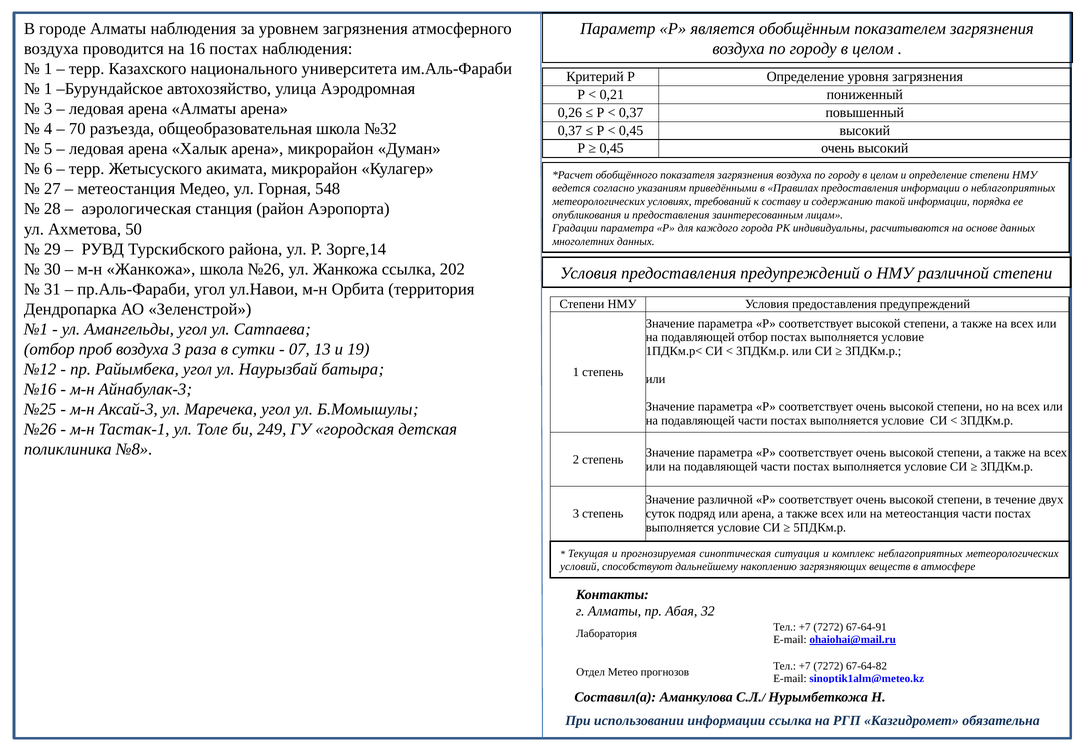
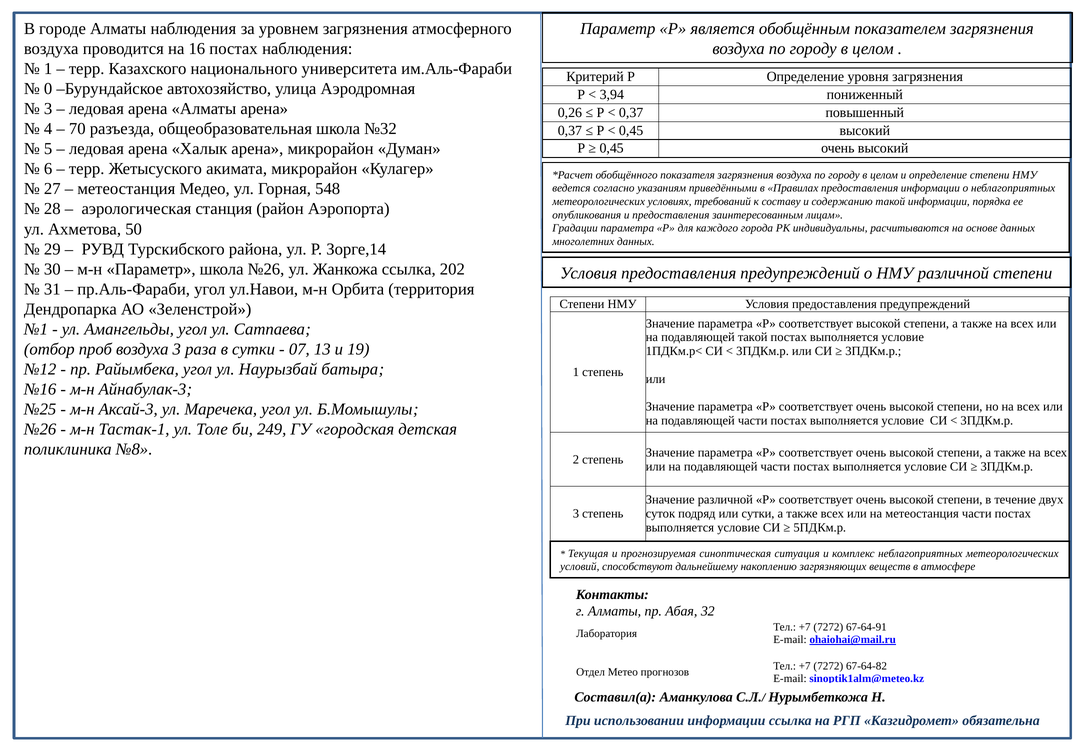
1: 1 -> 0 (48, 89)
0,21: 0,21 -> 3,94 (612, 95)
м-н Жанкожа: Жанкожа -> Параметр (151, 269)
подавляющей отбор: отбор -> такой (753, 337)
или арена: арена -> сутки (758, 514)
